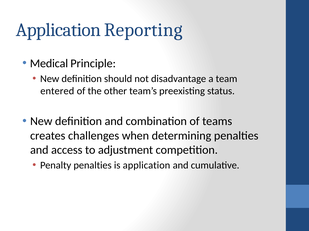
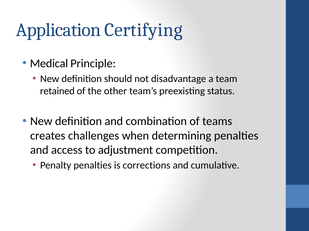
Reporting: Reporting -> Certifying (143, 30)
entered: entered -> retained (57, 91)
is application: application -> corrections (147, 166)
